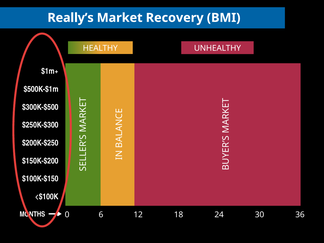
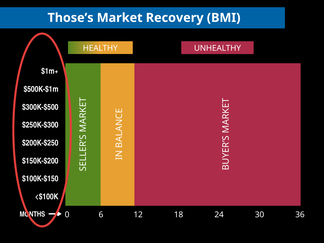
Really’s: Really’s -> Those’s (71, 18)
